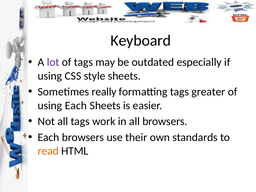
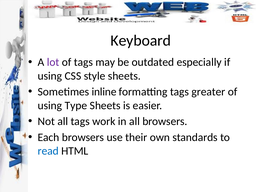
really: really -> inline (104, 92)
using Each: Each -> Type (76, 105)
read colour: orange -> blue (48, 151)
